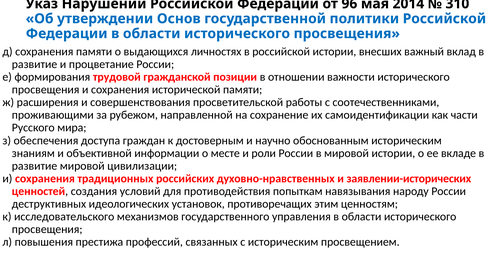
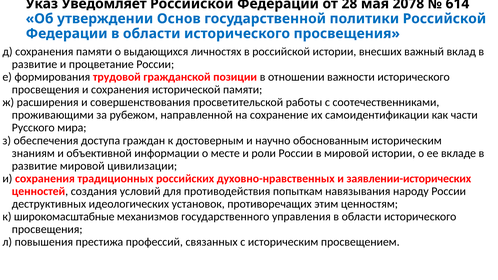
Нарушении: Нарушении -> Уведомляет (104, 4)
96: 96 -> 28 (349, 4)
2014: 2014 -> 2078 (408, 4)
310: 310 -> 614 (457, 4)
исследовательского: исследовательского -> широкомасштабные (64, 217)
